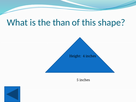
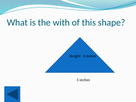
than: than -> with (61, 22)
